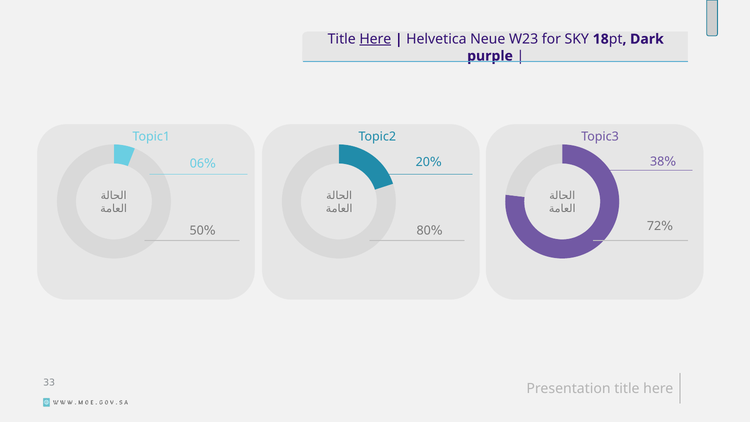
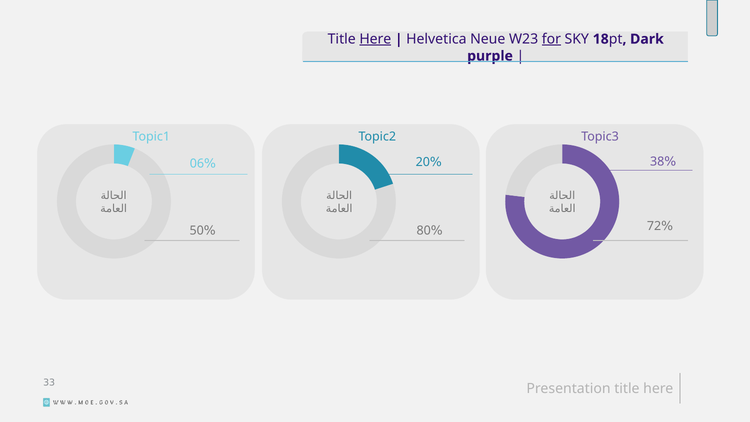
for underline: none -> present (551, 39)
